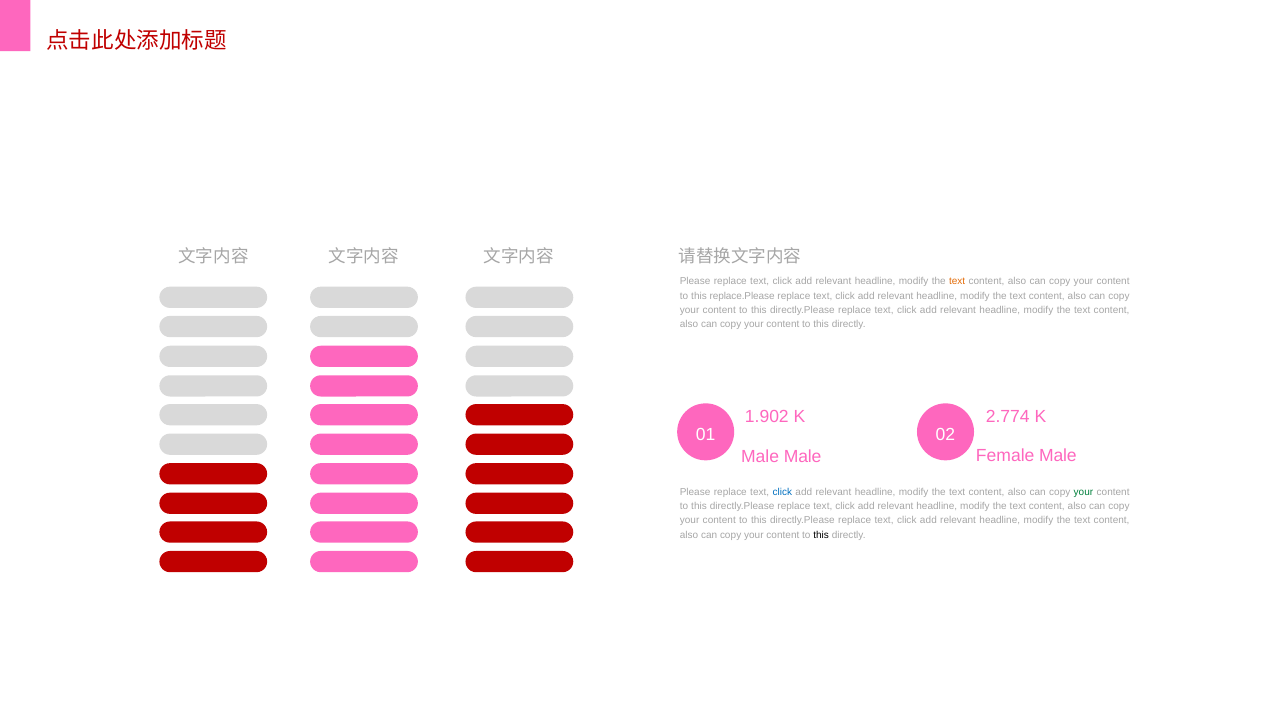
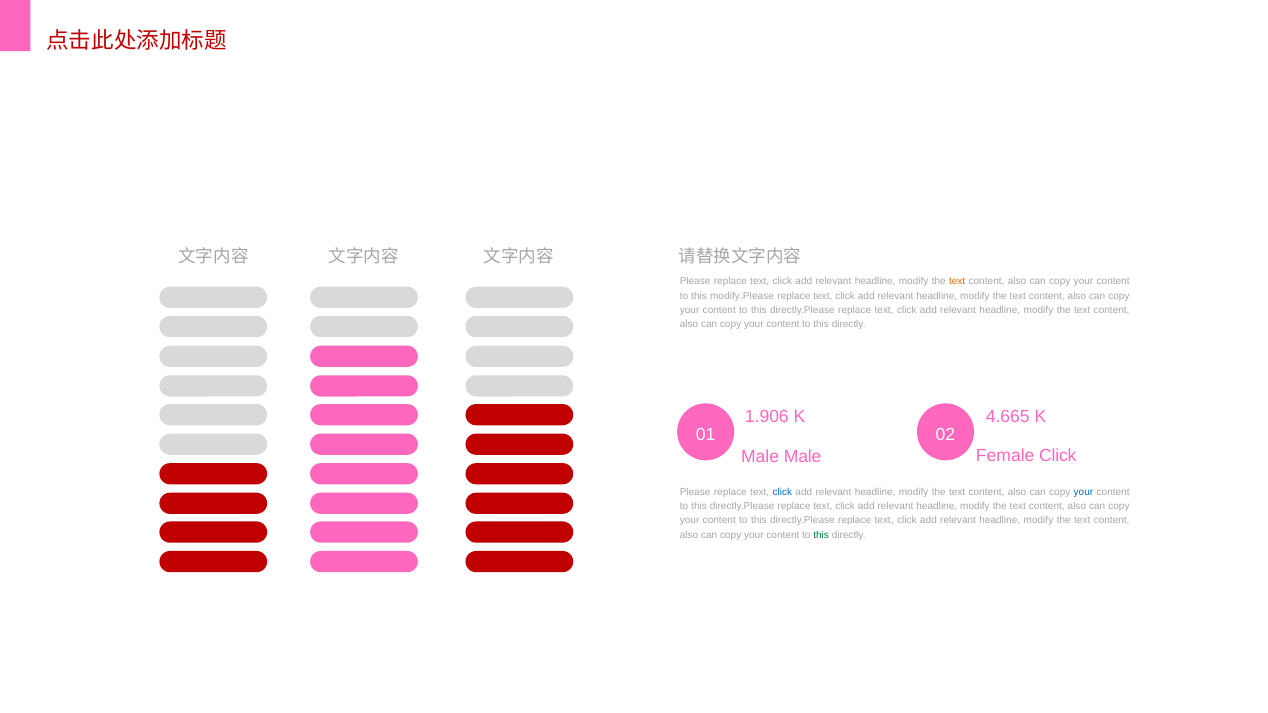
replace.Please: replace.Please -> modify.Please (742, 296)
1.902: 1.902 -> 1.906 (767, 417)
2.774: 2.774 -> 4.665 (1008, 417)
Female Male: Male -> Click (1058, 455)
your colour: green -> blue (1083, 492)
this colour: black -> green (821, 535)
